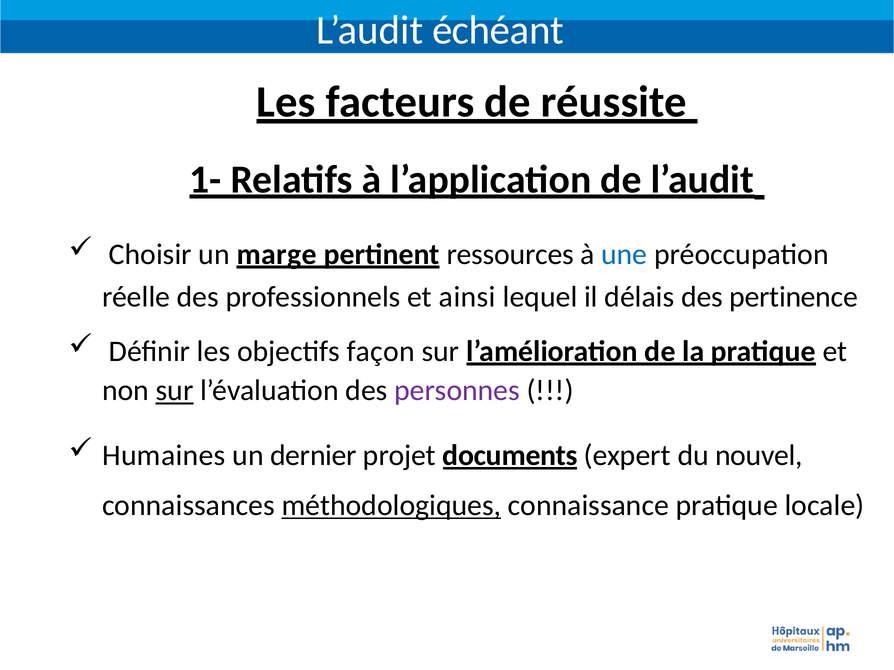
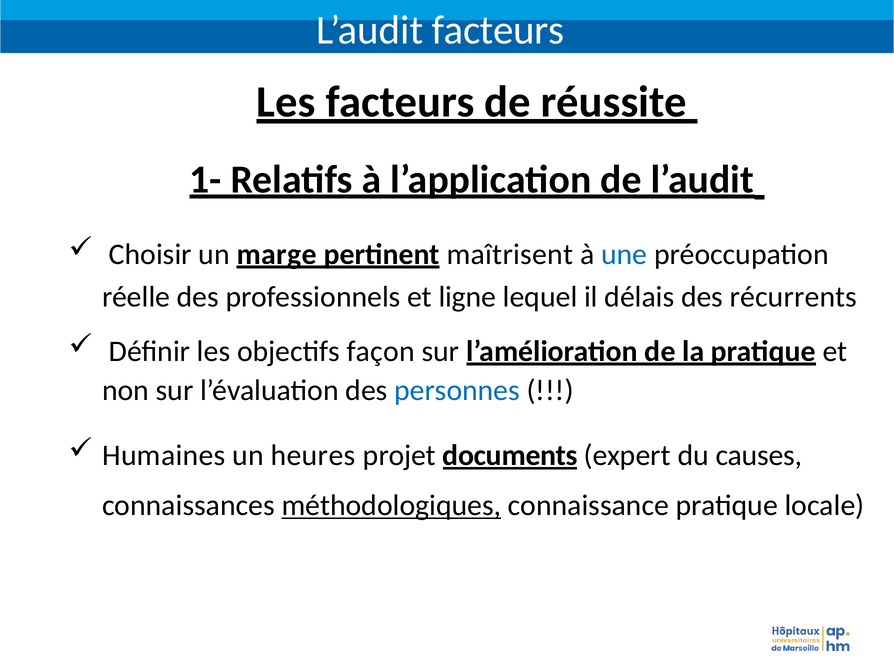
L’audit échéant: échéant -> facteurs (498, 30)
ressources: ressources -> maîtrisent (510, 254)
ainsi: ainsi -> ligne (467, 297)
pertinence: pertinence -> récurrents (793, 297)
sur underline: present -> none (175, 391)
personnes colour: purple -> blue (457, 391)
dernier: dernier -> heures (313, 456)
nouvel: nouvel -> causes (759, 456)
